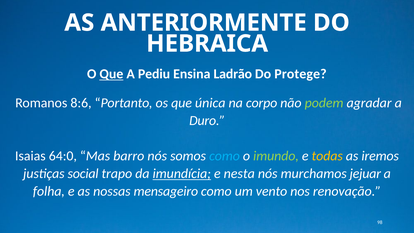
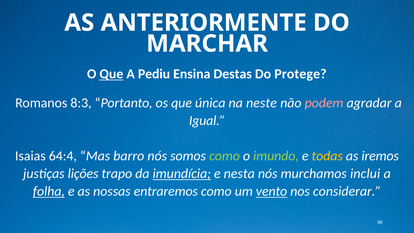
HEBRAICA: HEBRAICA -> MARCHAR (207, 44)
Ladrão: Ladrão -> Destas (233, 74)
8:6: 8:6 -> 8:3 (81, 103)
corpo: corpo -> neste (261, 103)
podem colour: light green -> pink (324, 103)
Duro: Duro -> Igual (207, 120)
64:0: 64:0 -> 64:4 (63, 156)
como colour: light blue -> light green (224, 156)
social: social -> lições (83, 174)
jejuar: jejuar -> inclui (365, 174)
folha underline: none -> present (49, 191)
mensageiro: mensageiro -> entraremos (166, 191)
vento underline: none -> present (272, 191)
renovação: renovação -> considerar (347, 191)
